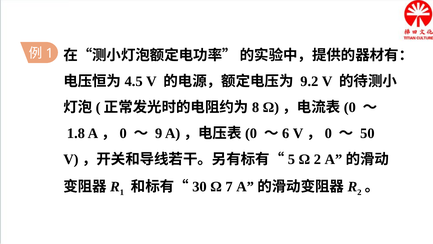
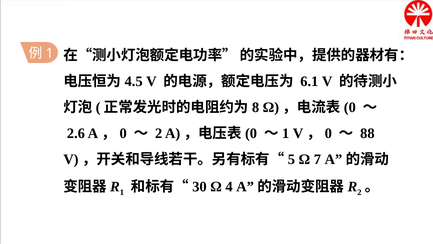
9.2: 9.2 -> 6.1 (309, 81)
1.8: 1.8 -> 2.6 (76, 133)
9: 9 -> 2 (159, 133)
6: 6 -> 1 (286, 133)
50: 50 -> 88 (367, 133)
Ω 2: 2 -> 7 (317, 159)
7: 7 -> 4 (229, 186)
